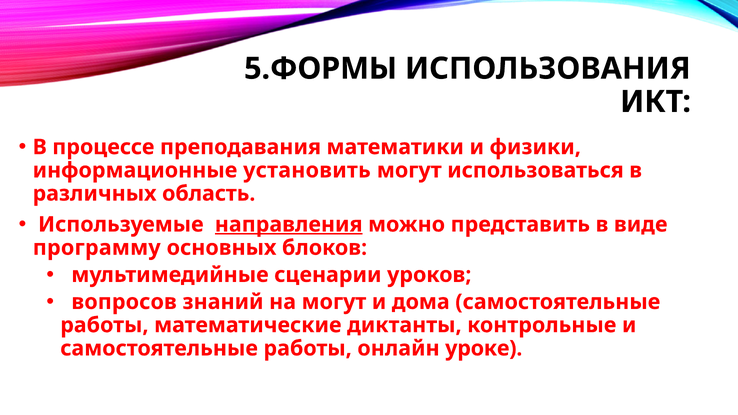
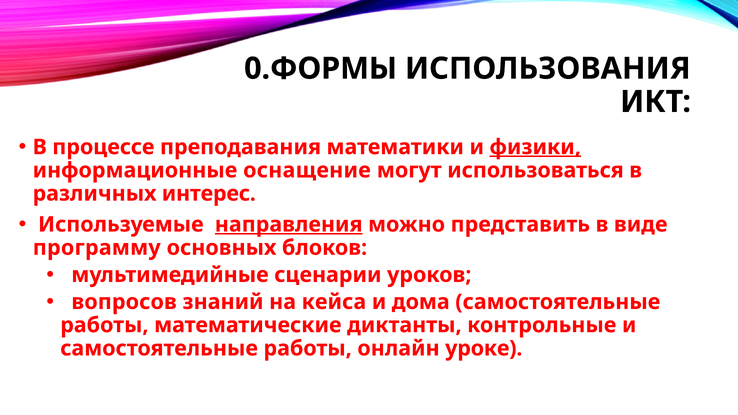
5.ФОРМЫ: 5.ФОРМЫ -> 0.ФОРМЫ (321, 69)
физики underline: none -> present (535, 147)
установить: установить -> оснащение (307, 170)
область: область -> интерес (209, 194)
на могут: могут -> кейса (334, 302)
